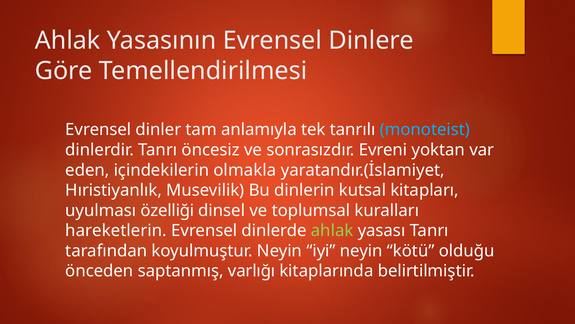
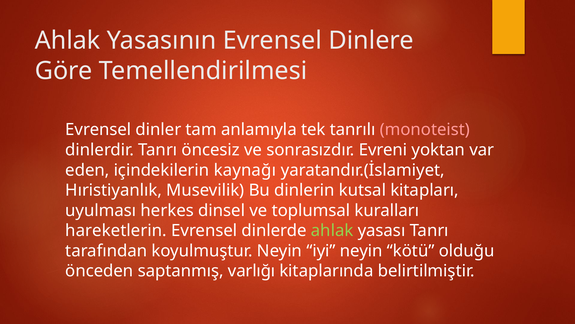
monoteist colour: light blue -> pink (425, 130)
olmakla: olmakla -> kaynağı (245, 170)
özelliği: özelliği -> herkes (167, 210)
